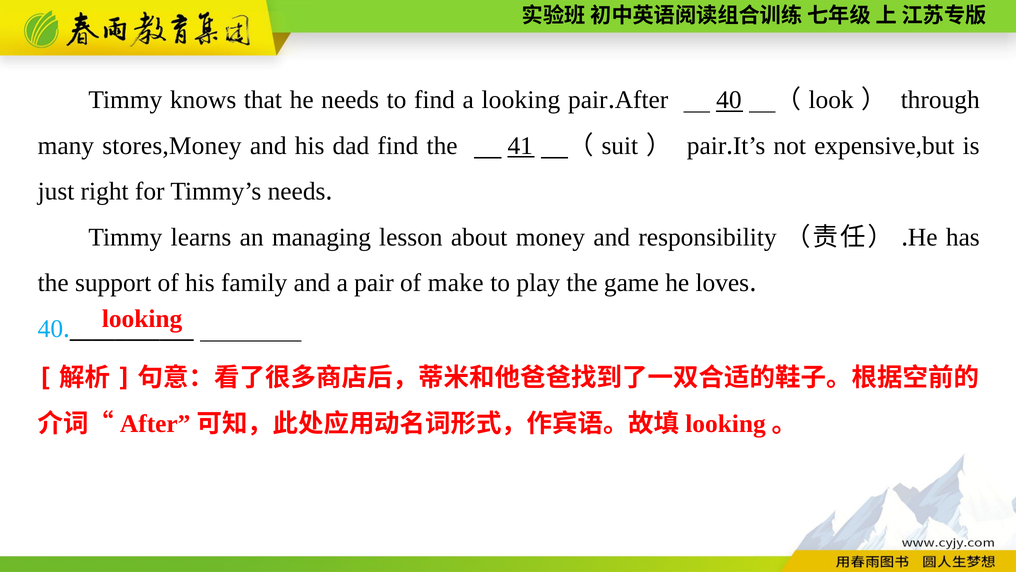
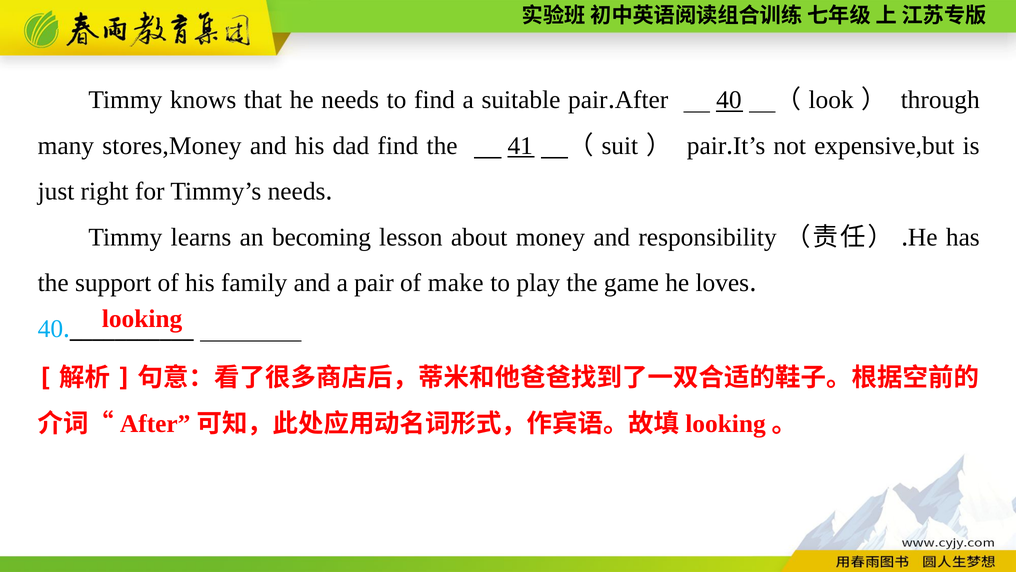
a looking: looking -> suitable (521, 100)
managing: managing -> becoming (322, 237)
